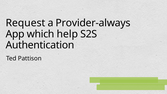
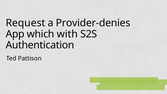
Provider-always: Provider-always -> Provider-denies (93, 23)
help: help -> with (67, 34)
